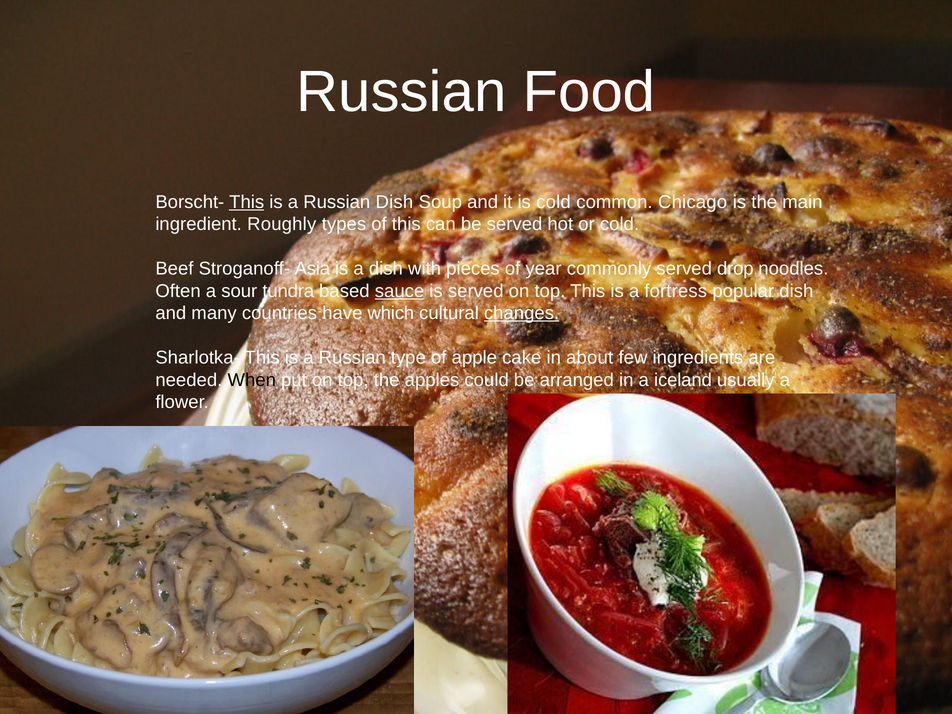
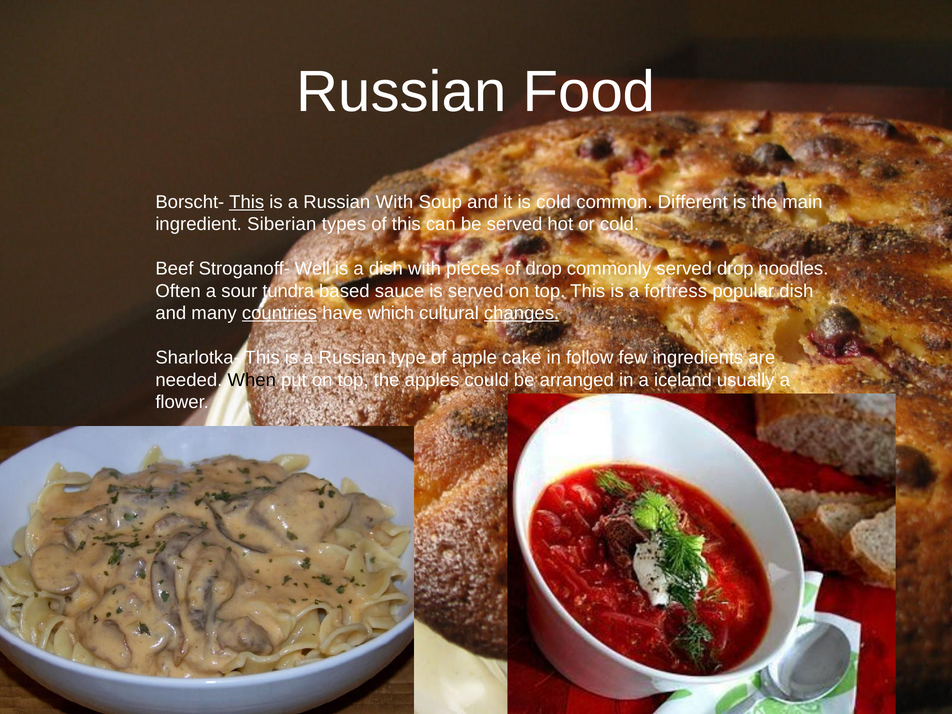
Russian Dish: Dish -> With (394, 202)
Chicago: Chicago -> Different (693, 202)
Roughly: Roughly -> Siberian (282, 224)
Asia: Asia -> Well (312, 269)
of year: year -> drop (544, 269)
sauce underline: present -> none (400, 291)
countries underline: none -> present (279, 313)
about: about -> follow (590, 358)
